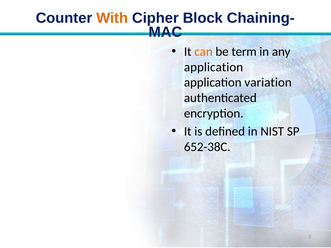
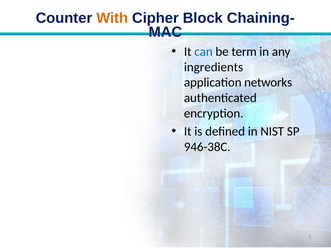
can colour: orange -> blue (203, 52)
application: application -> ingredients (214, 67)
variation: variation -> networks (268, 83)
652-38C: 652-38C -> 946-38C (207, 147)
